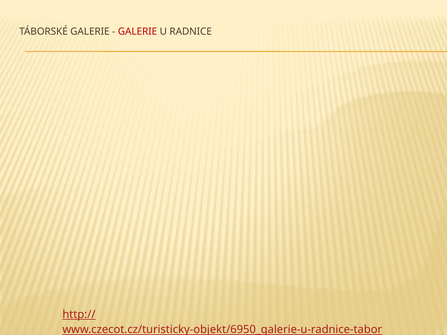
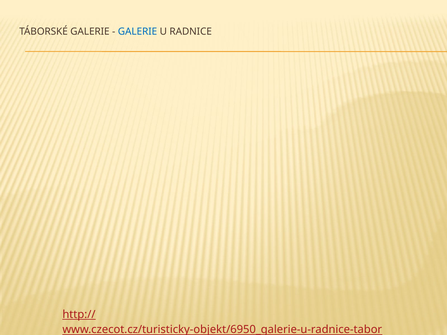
GALERIE colour: red -> blue (138, 32)
